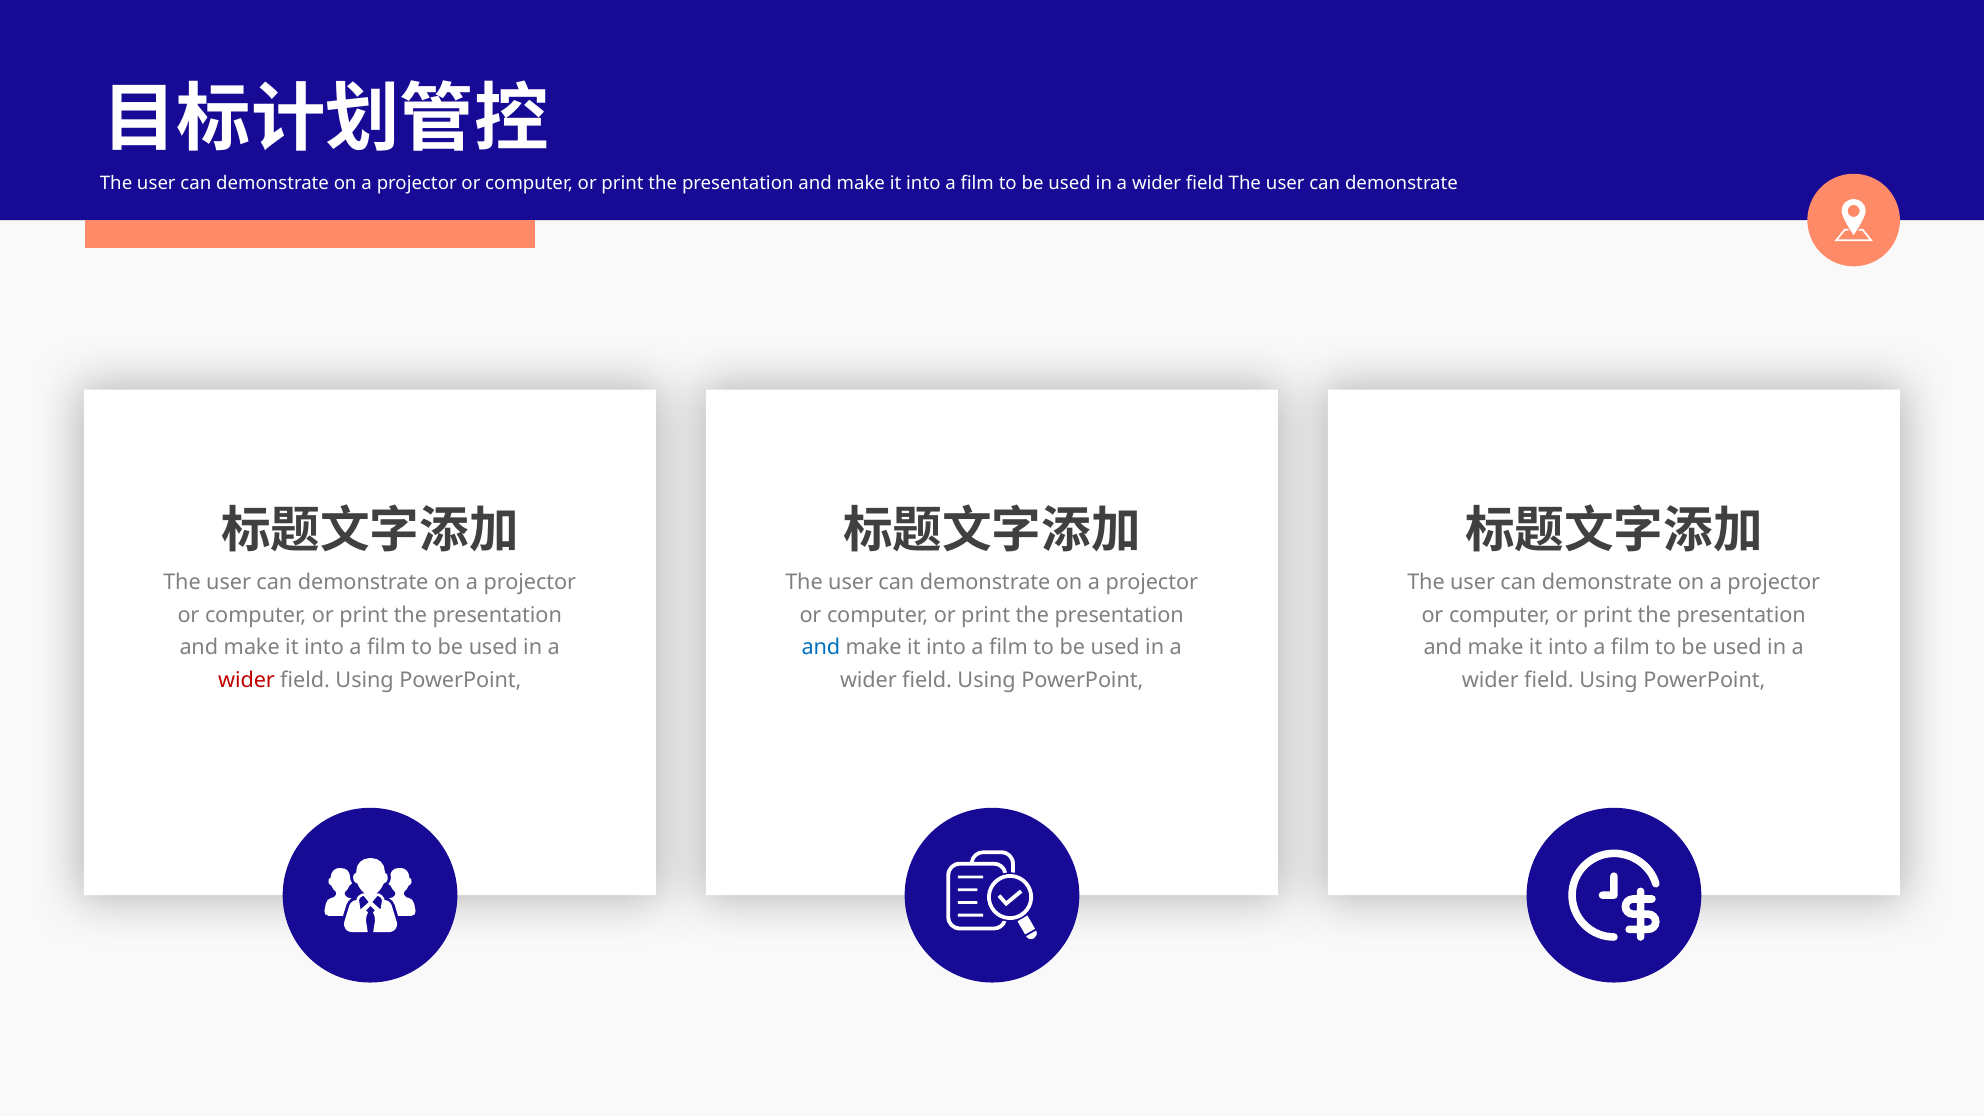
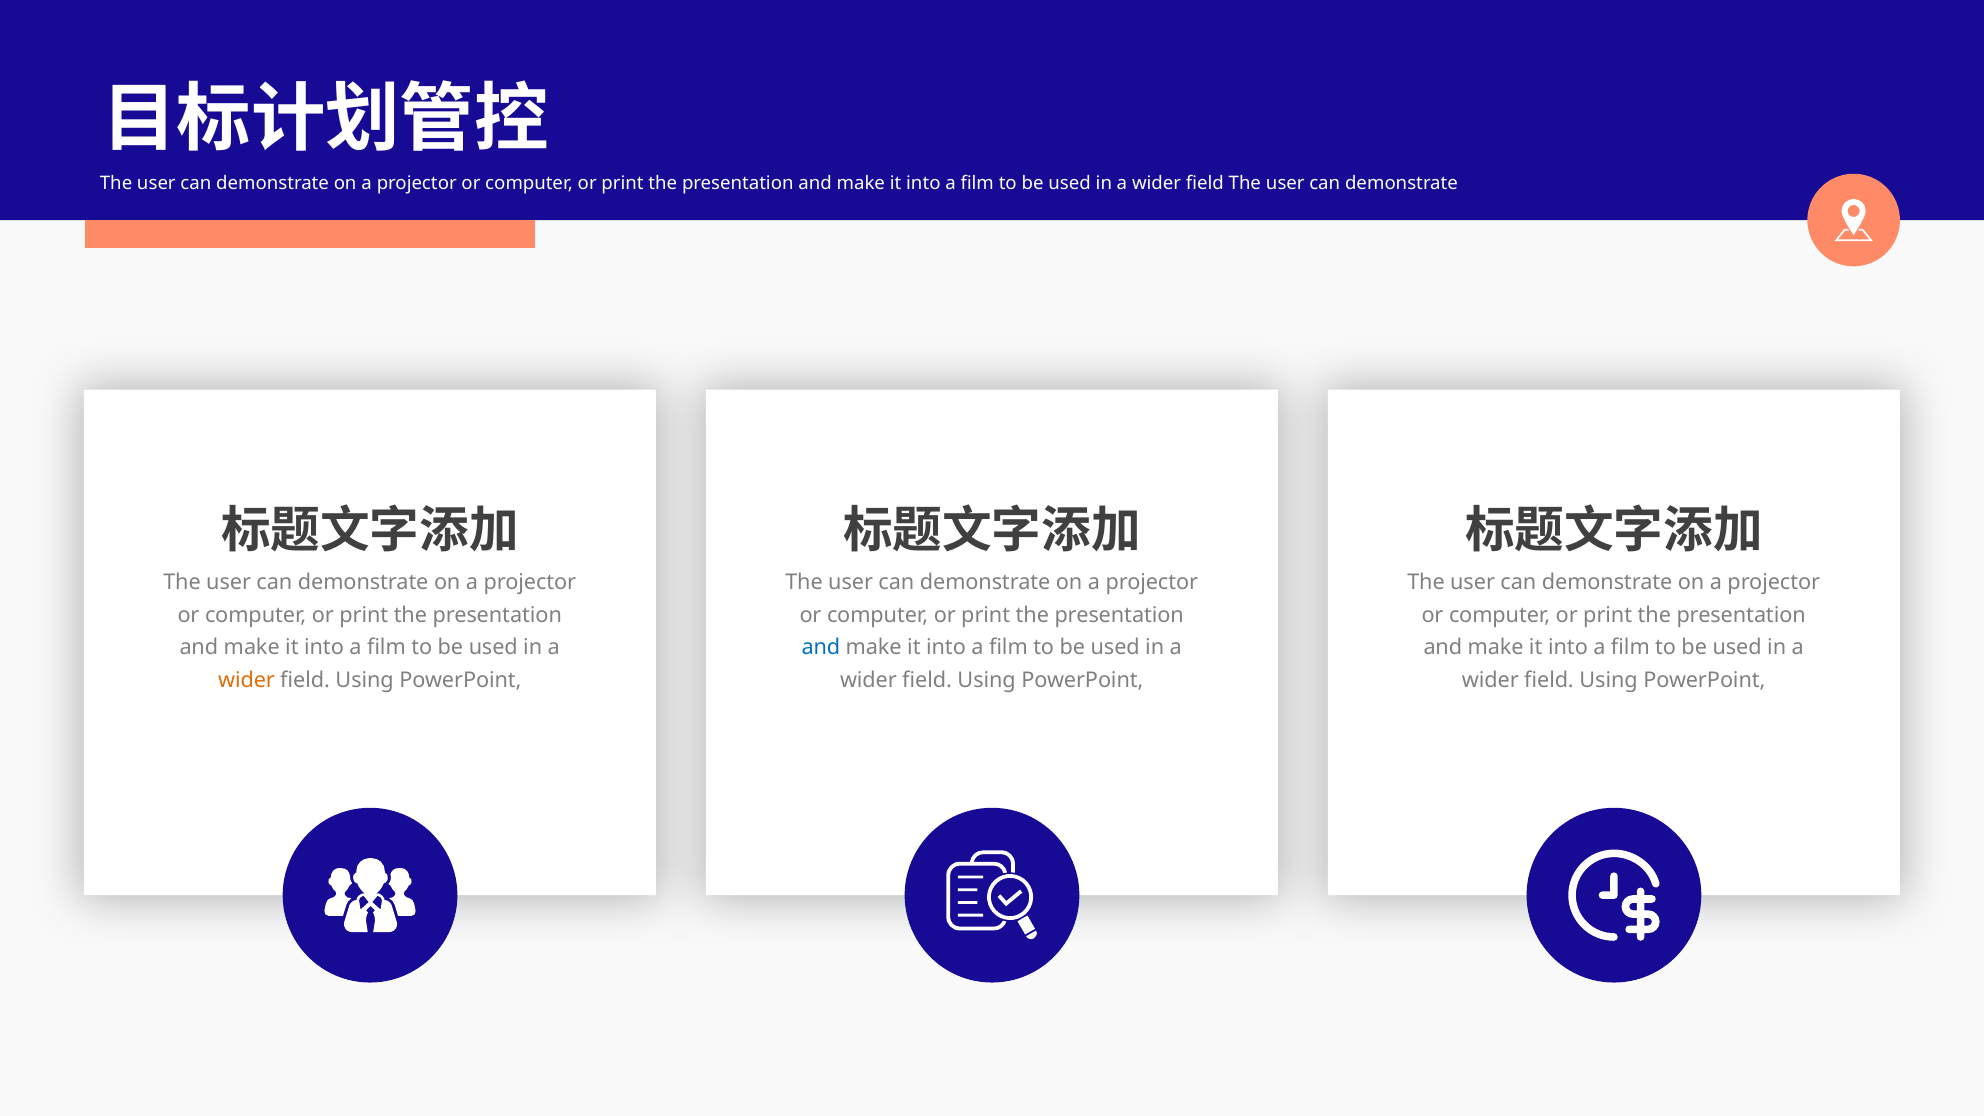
wider colour: red -> orange (246, 680)
